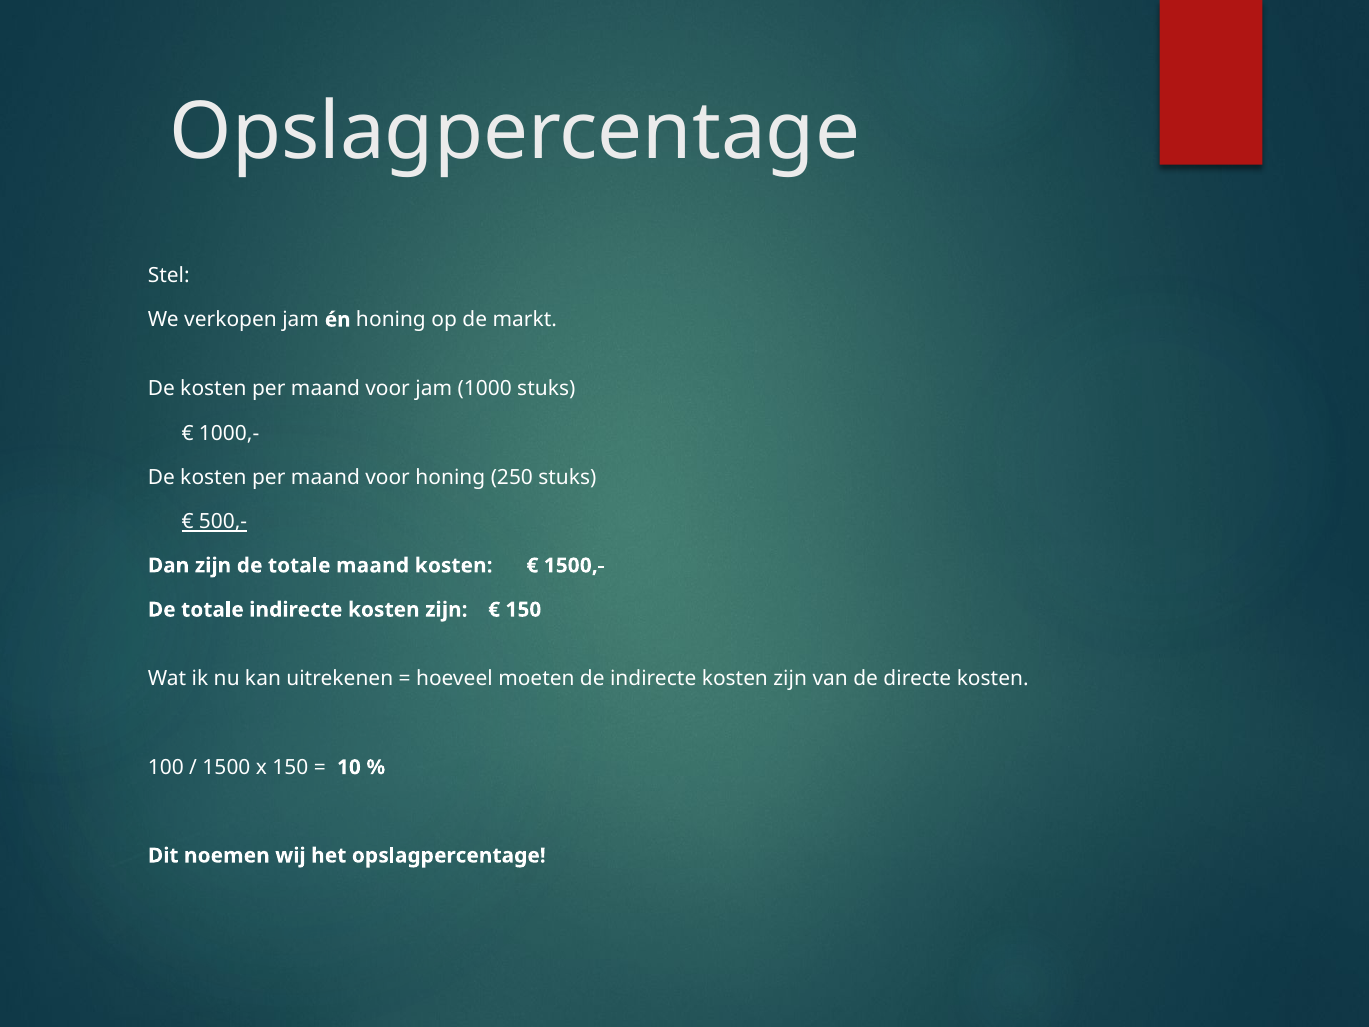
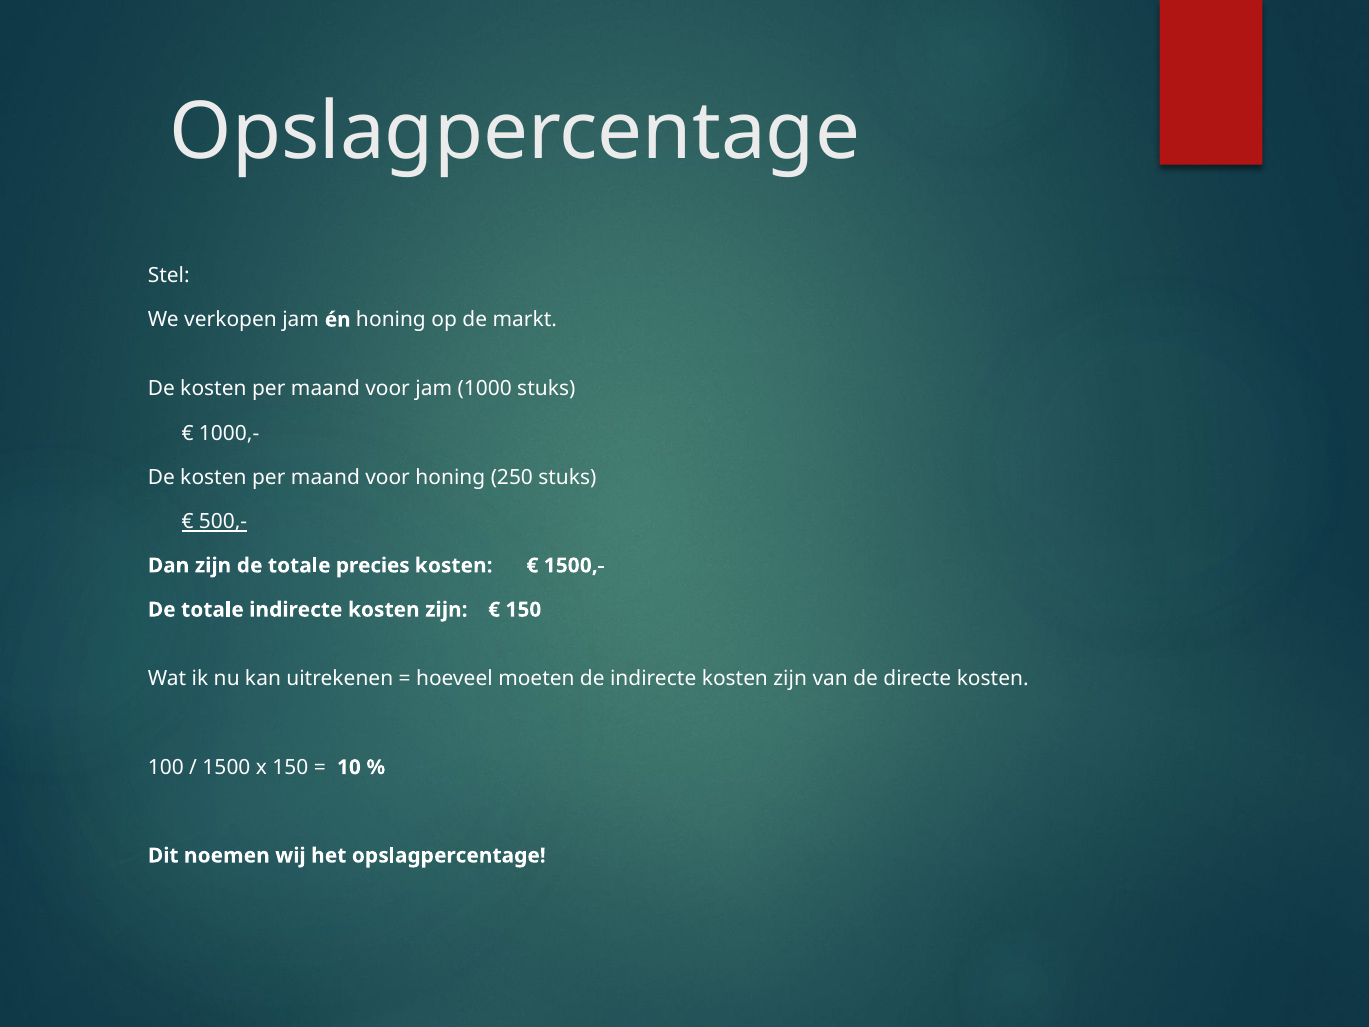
totale maand: maand -> precies (373, 565)
